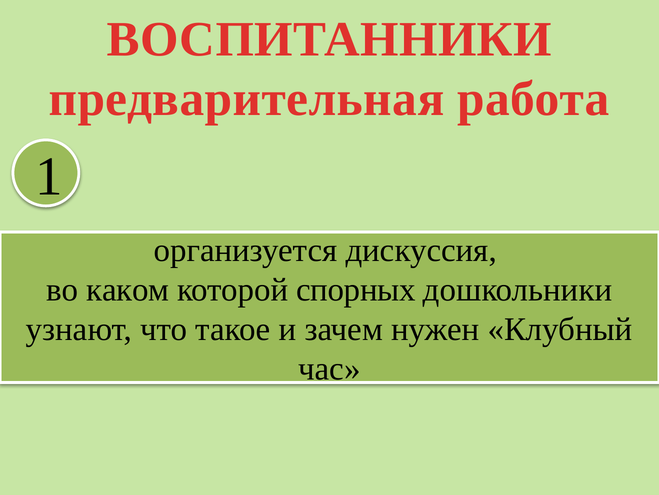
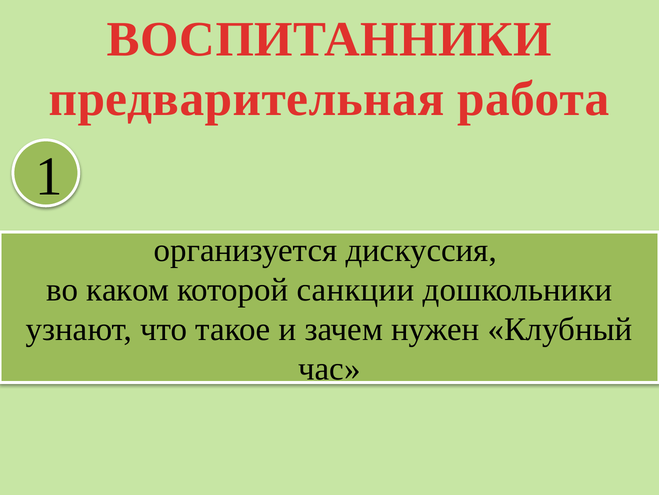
спорных: спорных -> санкции (356, 289)
